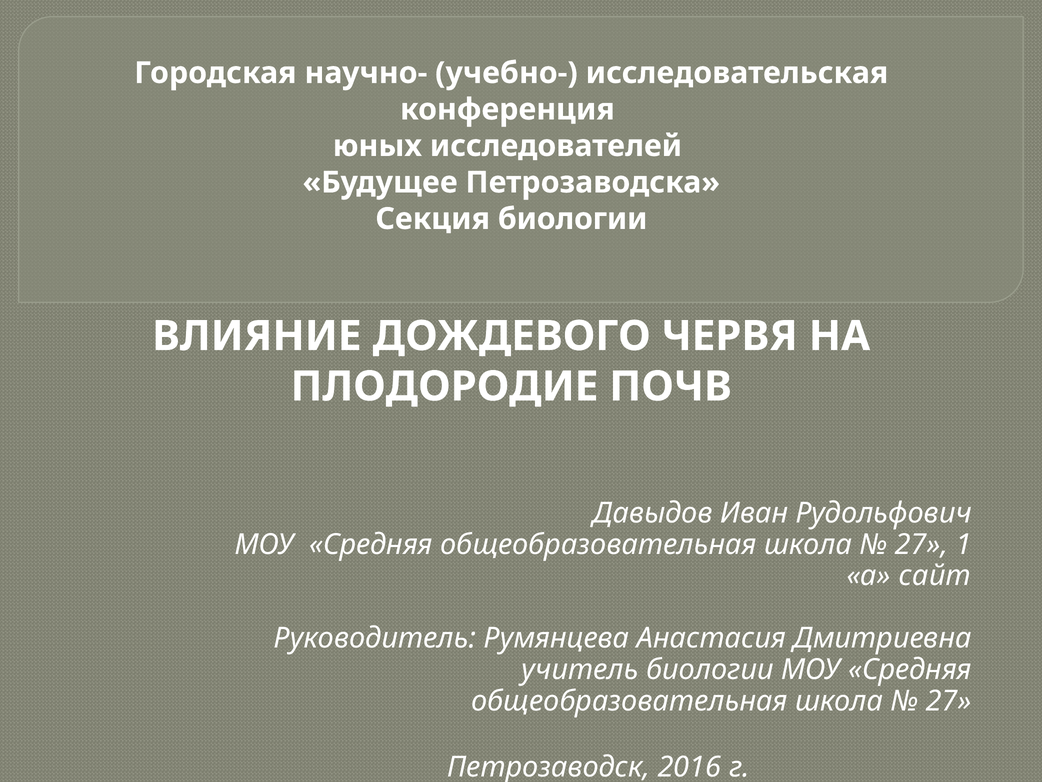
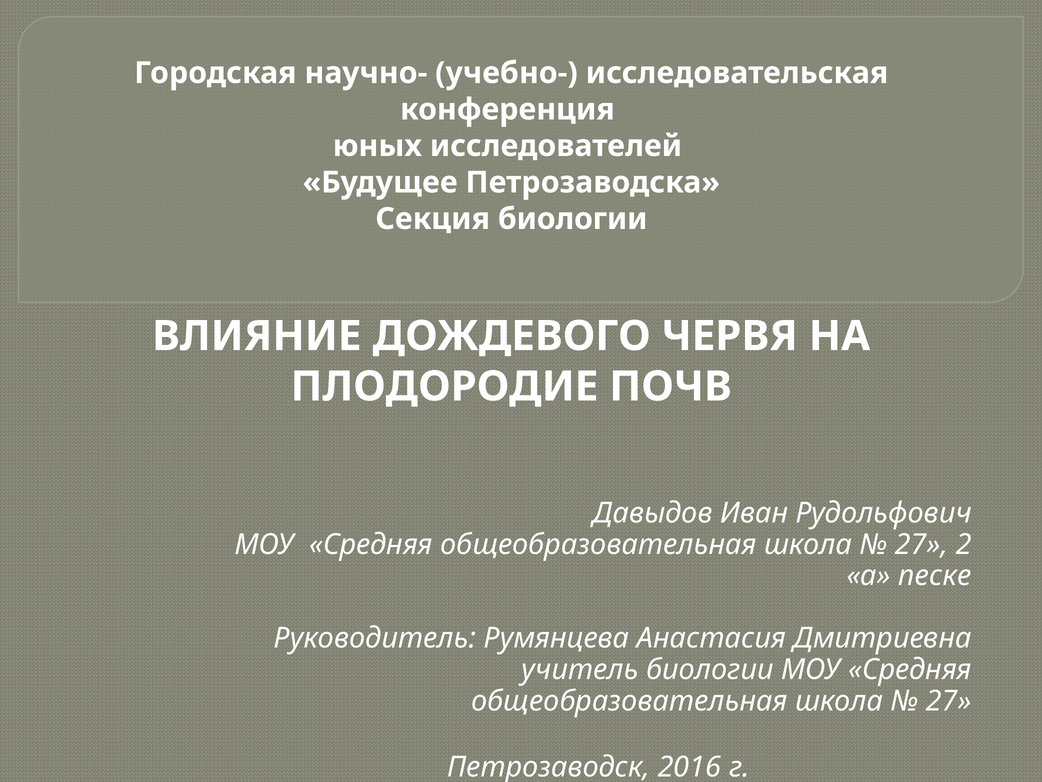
1: 1 -> 2 (964, 544)
сайт: сайт -> песке (935, 575)
